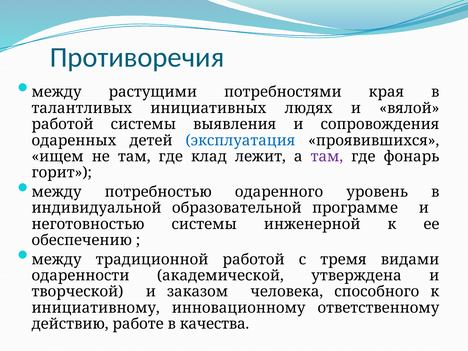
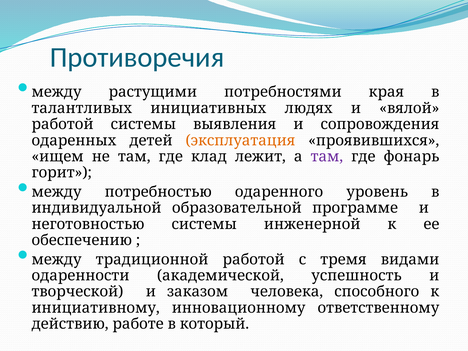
эксплуатация colour: blue -> orange (240, 140)
утверждена: утверждена -> успешность (356, 276)
качества: качества -> который (214, 324)
